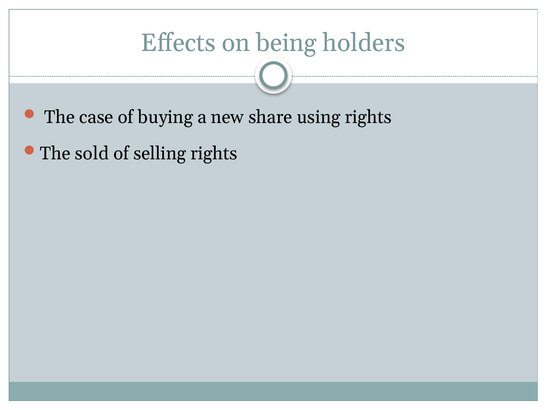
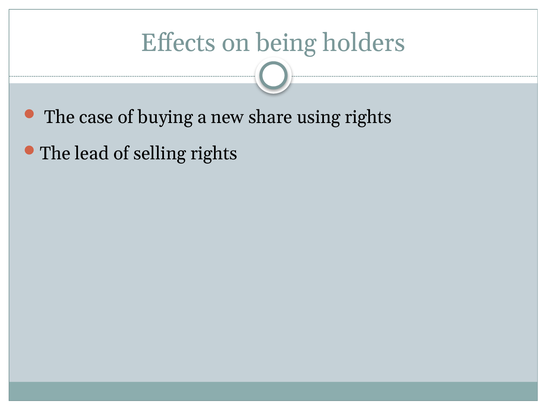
sold: sold -> lead (92, 154)
